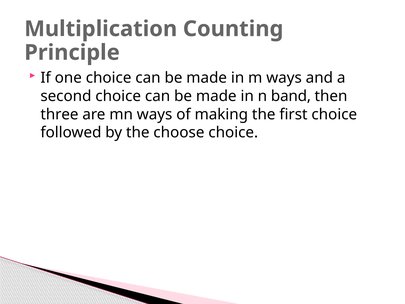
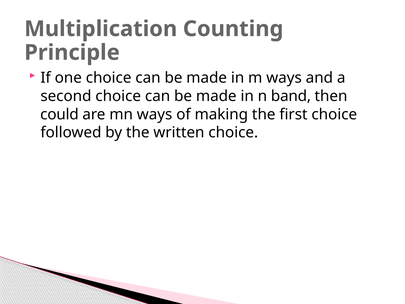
three: three -> could (59, 114)
choose: choose -> written (179, 133)
